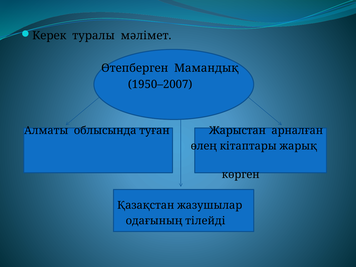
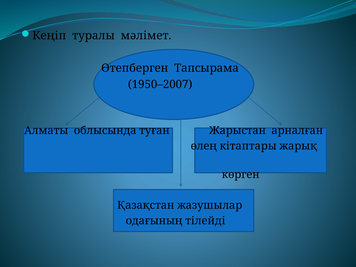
Керек: Керек -> Кеңіп (49, 36)
Мамандық: Мамандық -> Тапсырама (206, 68)
